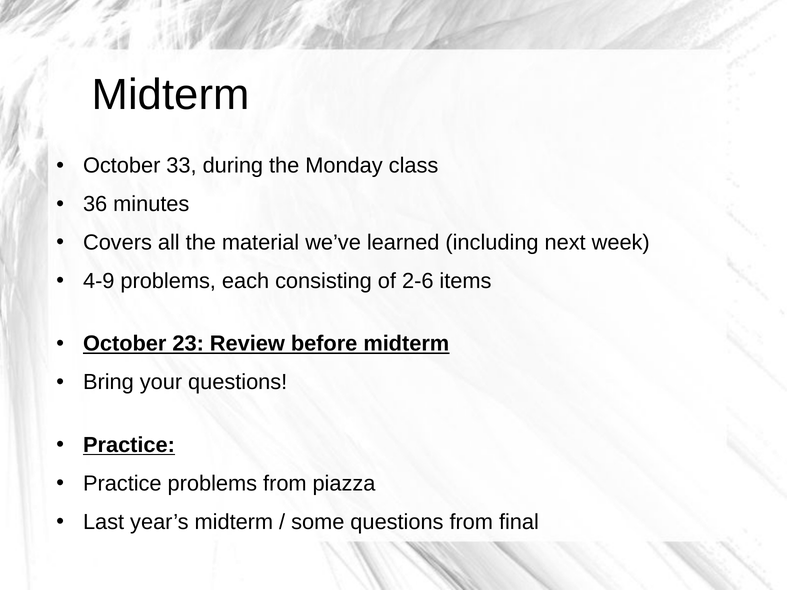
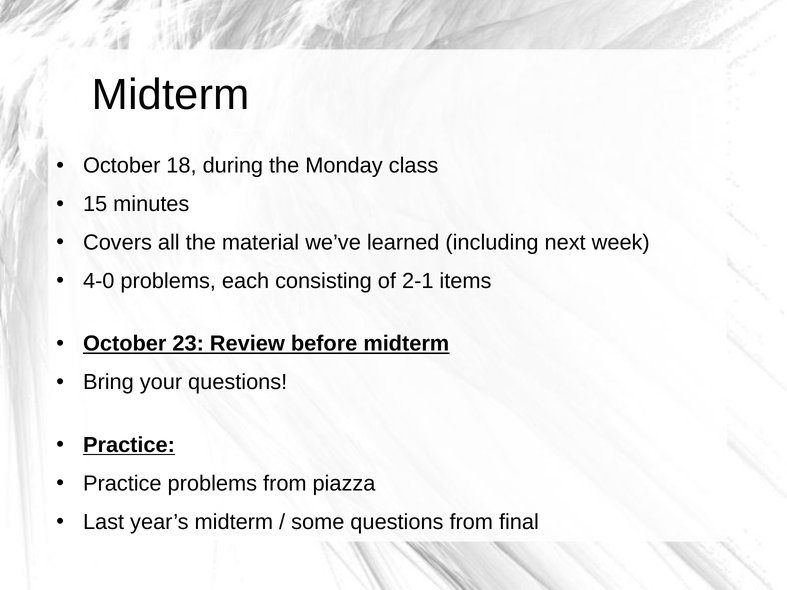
33: 33 -> 18 (181, 166)
36: 36 -> 15 (95, 204)
4-9: 4-9 -> 4-0 (99, 281)
2-6: 2-6 -> 2-1 (418, 281)
